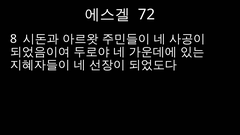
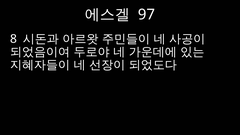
72: 72 -> 97 (147, 14)
